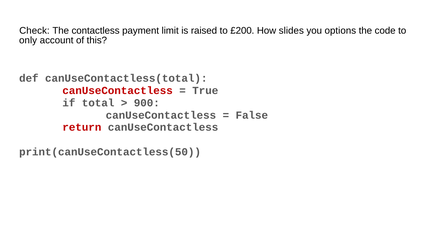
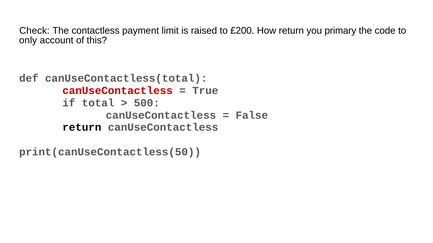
How slides: slides -> return (291, 31)
options: options -> primary (340, 31)
900: 900 -> 500 (147, 103)
return colour: red -> black (82, 128)
